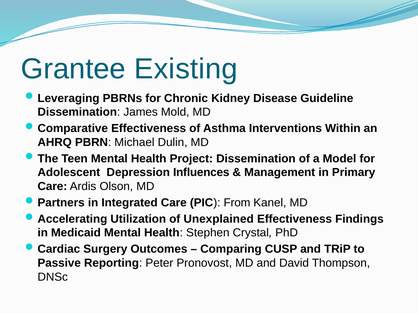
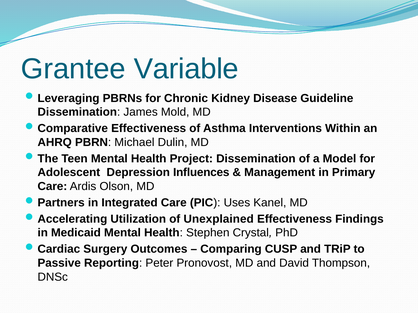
Existing: Existing -> Variable (186, 69)
From: From -> Uses (237, 203)
